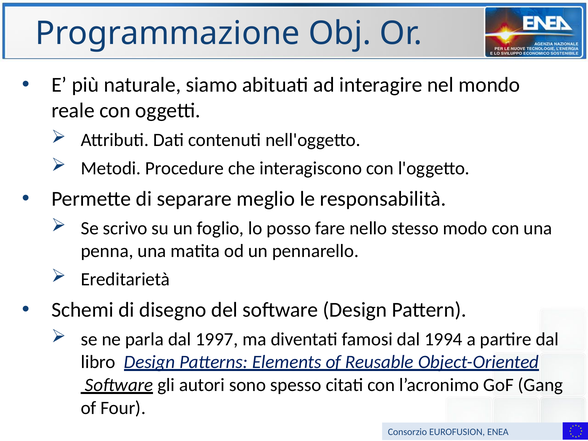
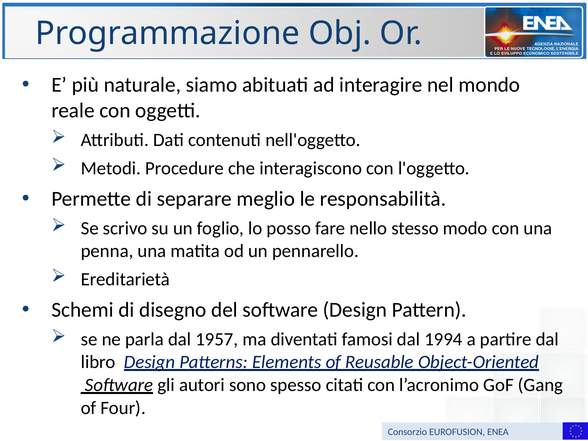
1997: 1997 -> 1957 (217, 339)
